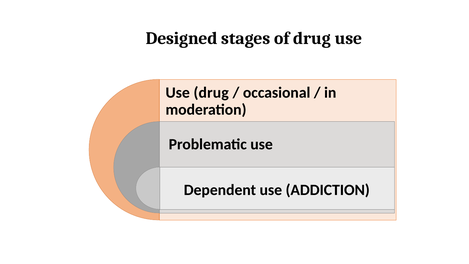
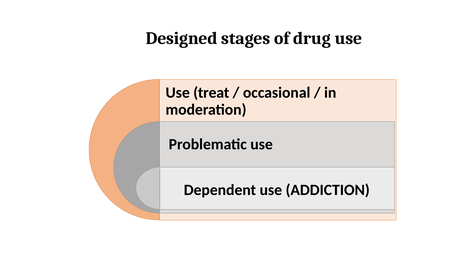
Use drug: drug -> treat (211, 93)
